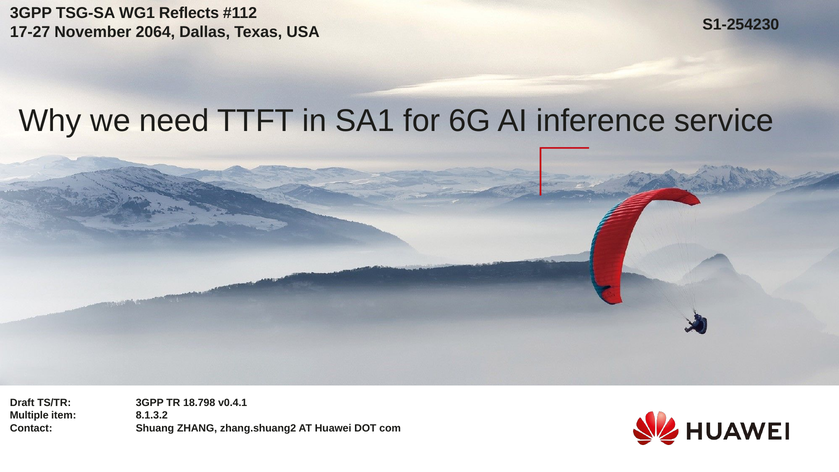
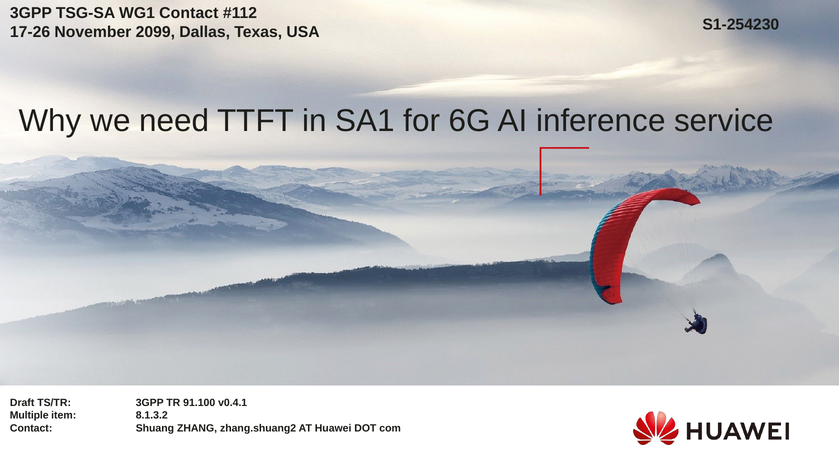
WG1 Reflects: Reflects -> Contact (189, 13)
17-27: 17-27 -> 17-26 (30, 32)
2064: 2064 -> 2099 (155, 32)
18.798: 18.798 -> 91.100 (199, 403)
